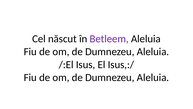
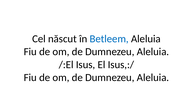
Betleem colour: purple -> blue (109, 39)
